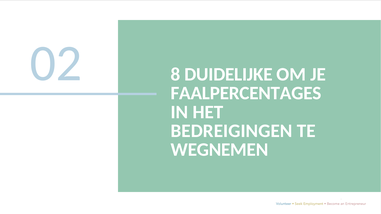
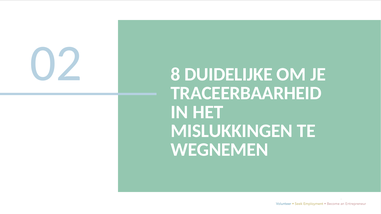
FAALPERCENTAGES: FAALPERCENTAGES -> TRACEERBAARHEID (246, 93)
BEDREIGINGEN: BEDREIGINGEN -> MISLUKKINGEN (232, 131)
